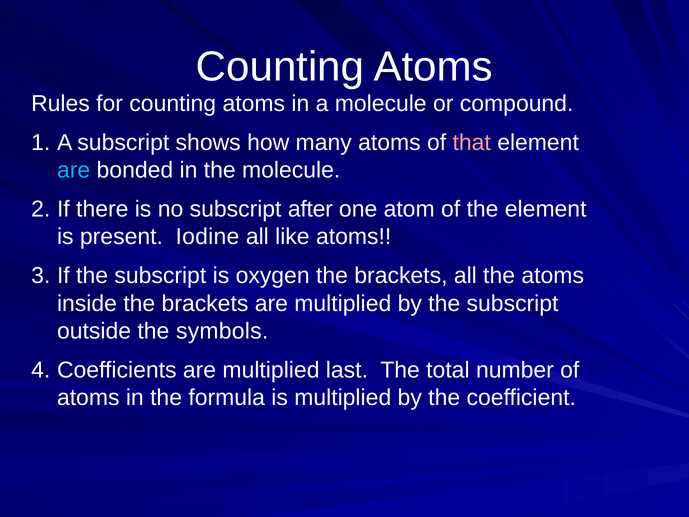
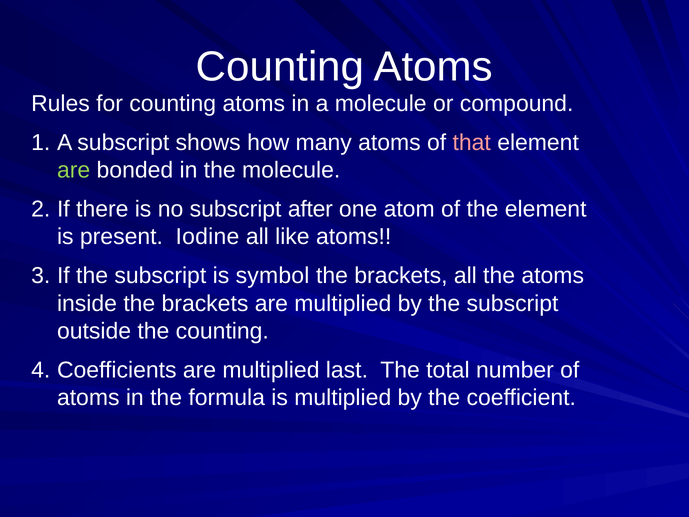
are colour: light blue -> light green (74, 170)
oxygen: oxygen -> symbol (273, 276)
the symbols: symbols -> counting (222, 331)
